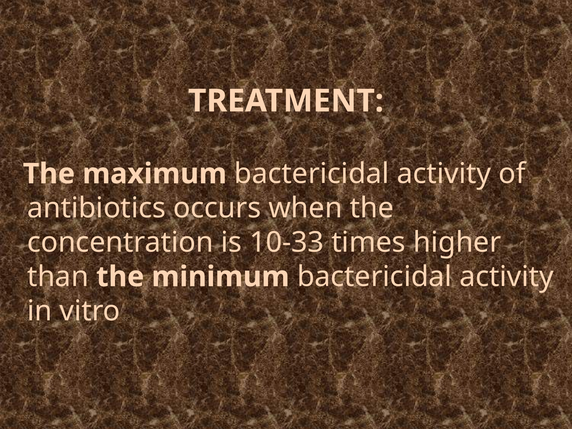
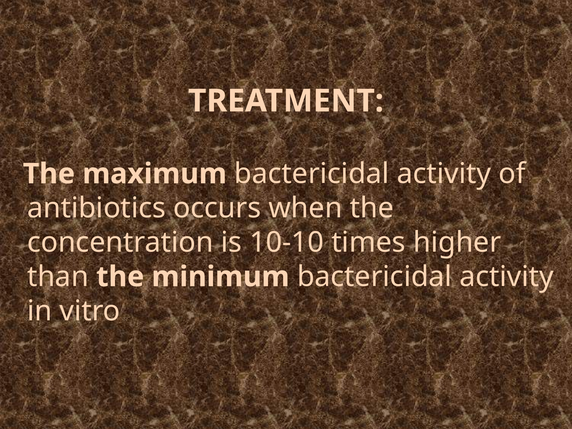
10-33: 10-33 -> 10-10 (287, 242)
